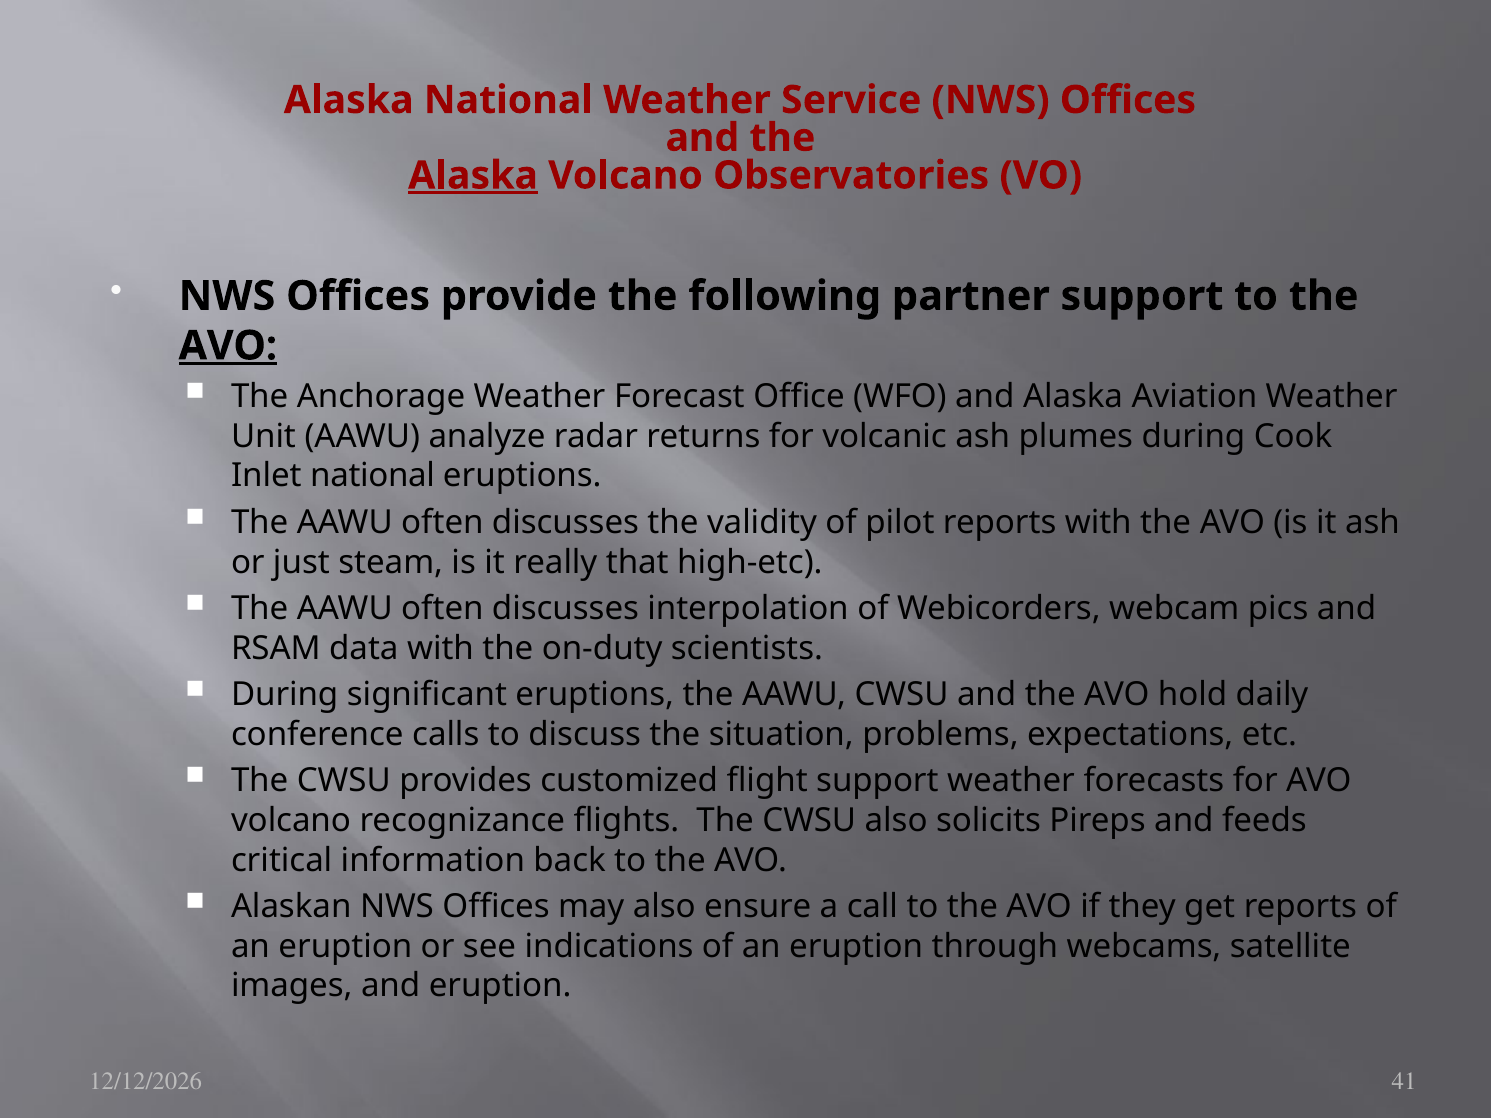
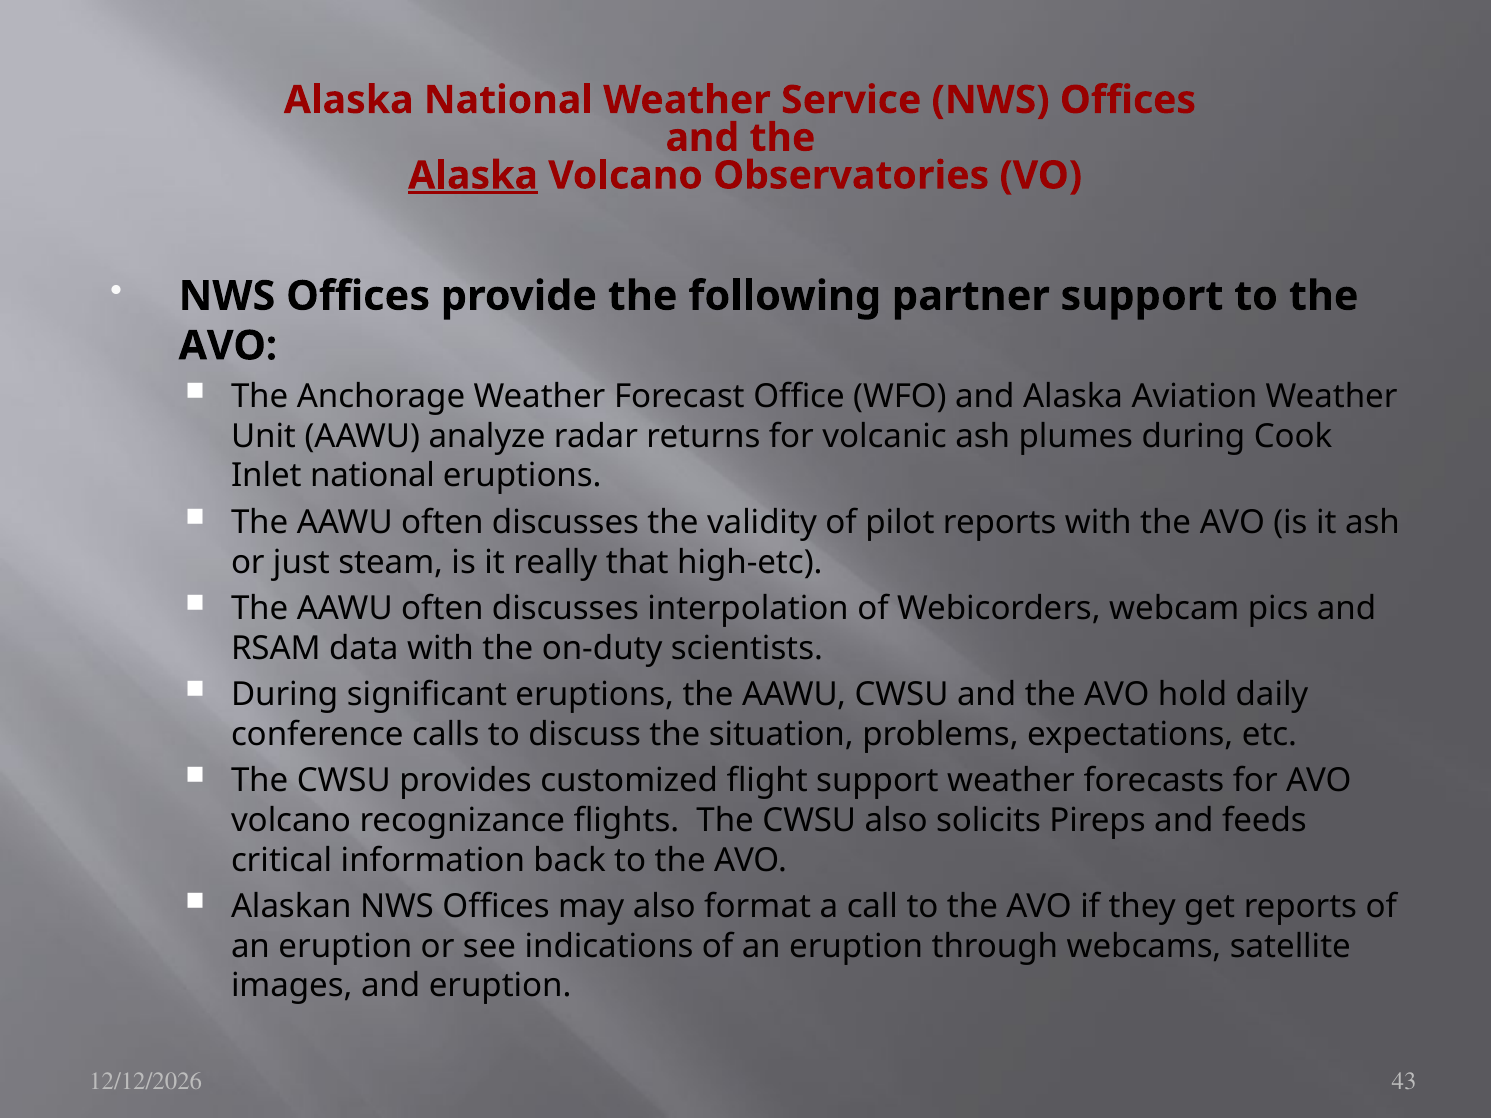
AVO underline: present -> none (228, 346)
ensure: ensure -> format (758, 907)
41: 41 -> 43 (1404, 1082)
